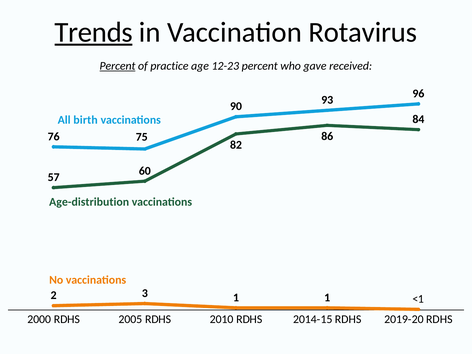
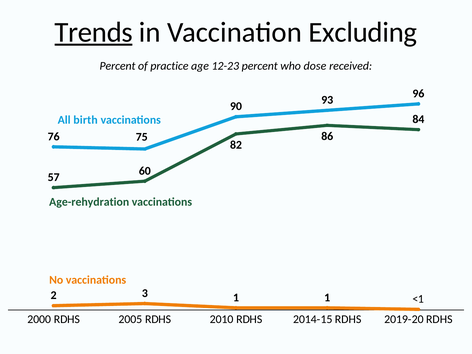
Rotavirus: Rotavirus -> Excluding (363, 32)
Percent underline: present -> none (118, 66)
gave: gave -> dose (315, 66)
Age-distribution: Age-distribution -> Age-rehydration (89, 202)
